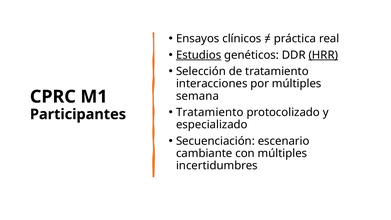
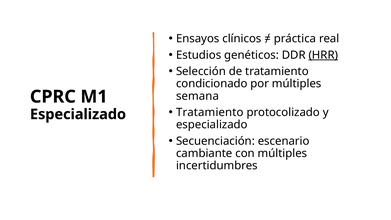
Estudios underline: present -> none (199, 55)
interacciones: interacciones -> condicionado (212, 84)
Participantes: Participantes -> Especializado (78, 114)
